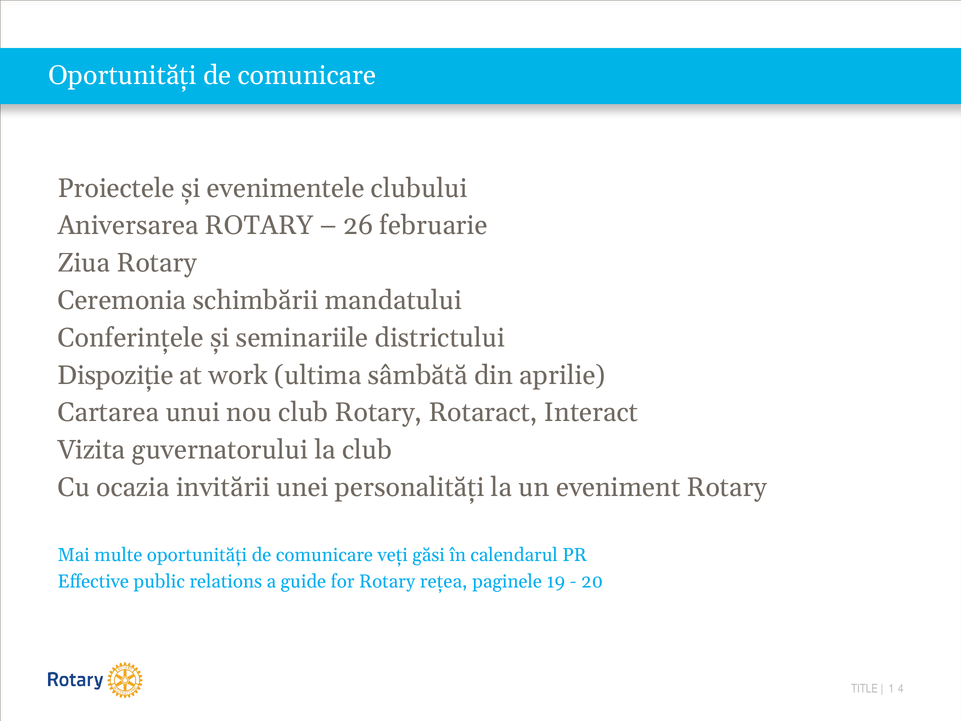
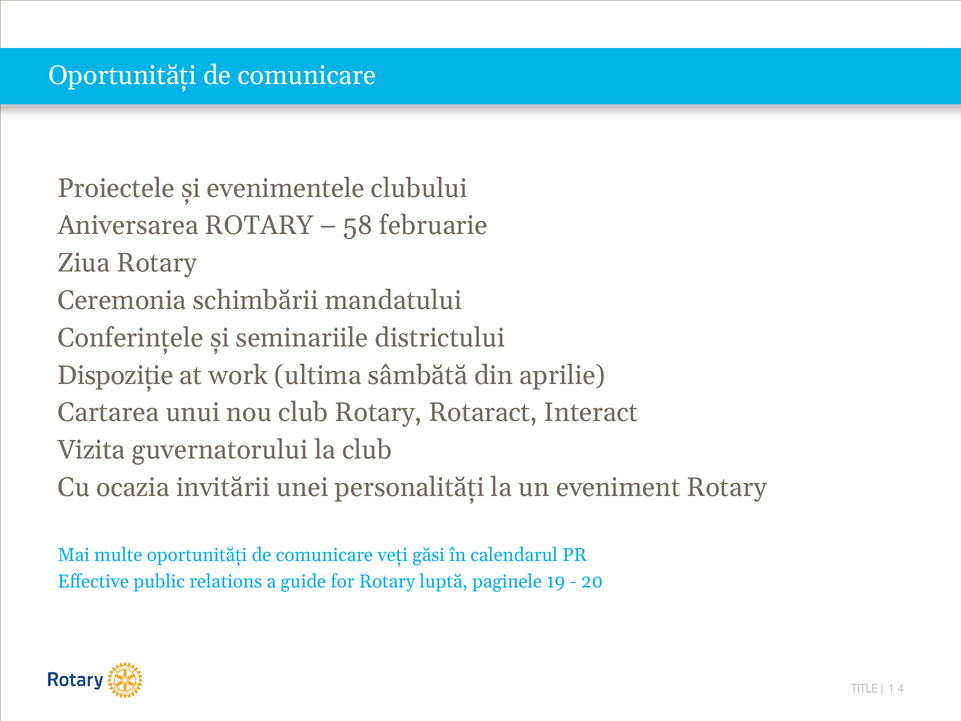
26: 26 -> 58 (358, 226)
rețea: rețea -> luptă (444, 581)
